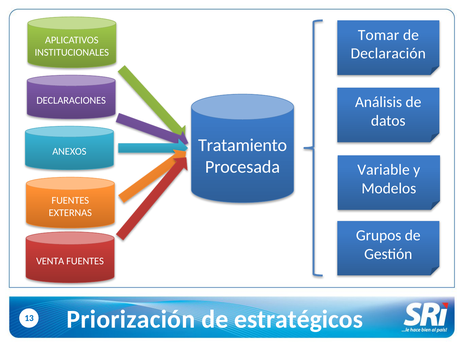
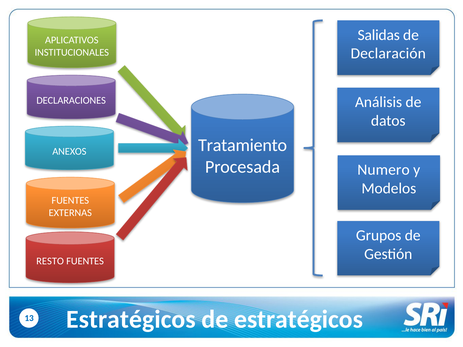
Tomar: Tomar -> Salidas (379, 35)
Variable: Variable -> Numero (384, 170)
VENTA: VENTA -> RESTO (50, 261)
13 Priorización: Priorización -> Estratégicos (131, 320)
